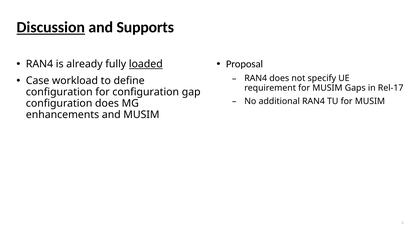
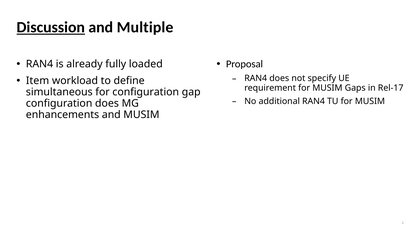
Supports: Supports -> Multiple (145, 27)
loaded underline: present -> none (146, 64)
Case: Case -> Item (38, 81)
configuration: configuration -> simultaneous (59, 92)
